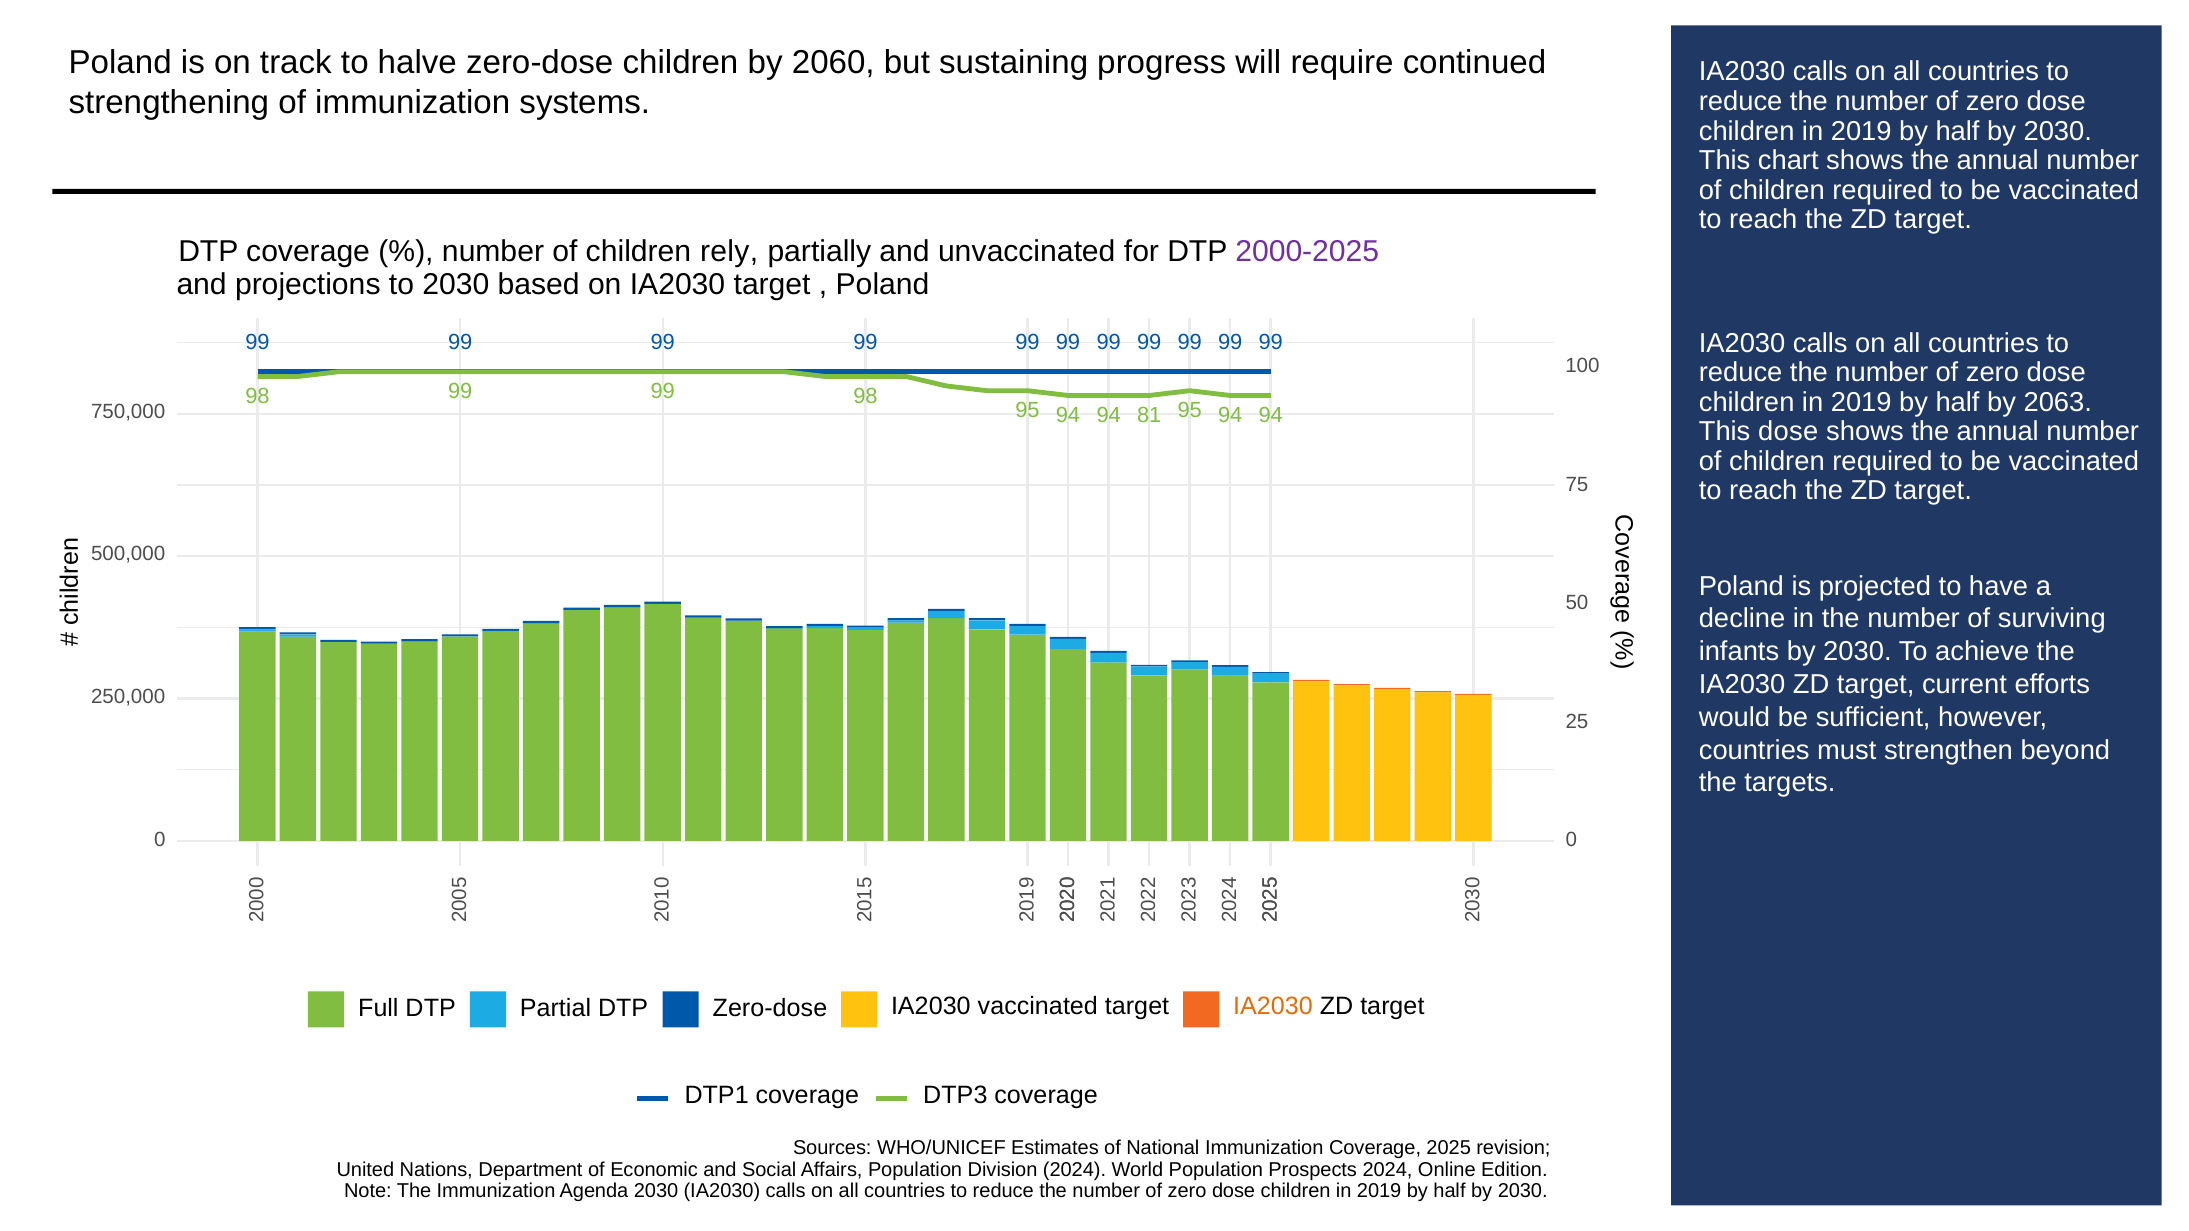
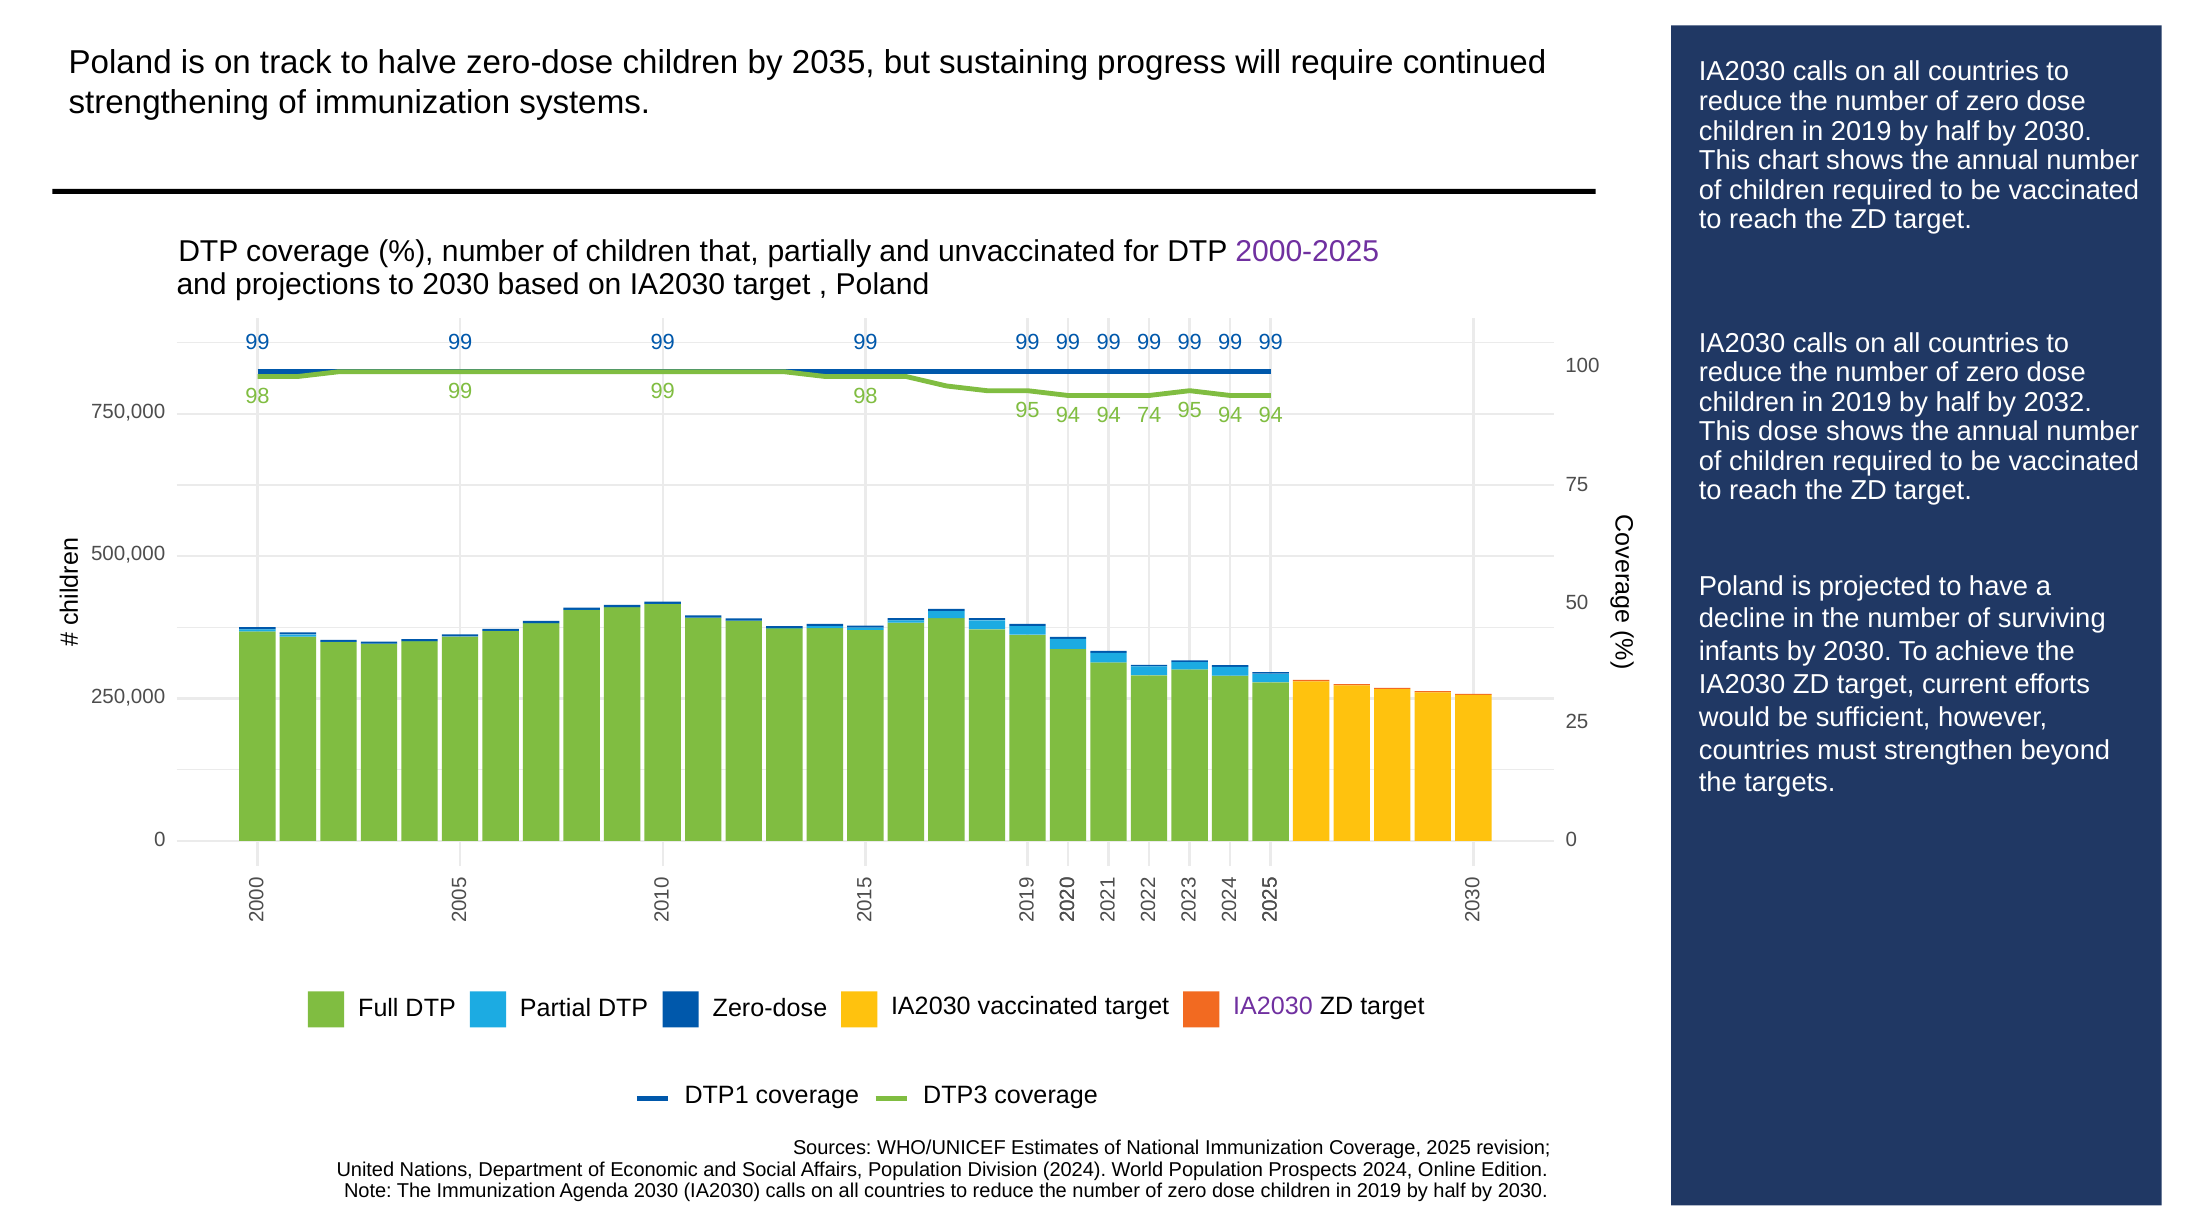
2060: 2060 -> 2035 (833, 63)
rely: rely -> that (729, 252)
2063: 2063 -> 2032 (2058, 402)
81: 81 -> 74 (1149, 415)
IA2030 colour: orange -> purple (1273, 1006)
